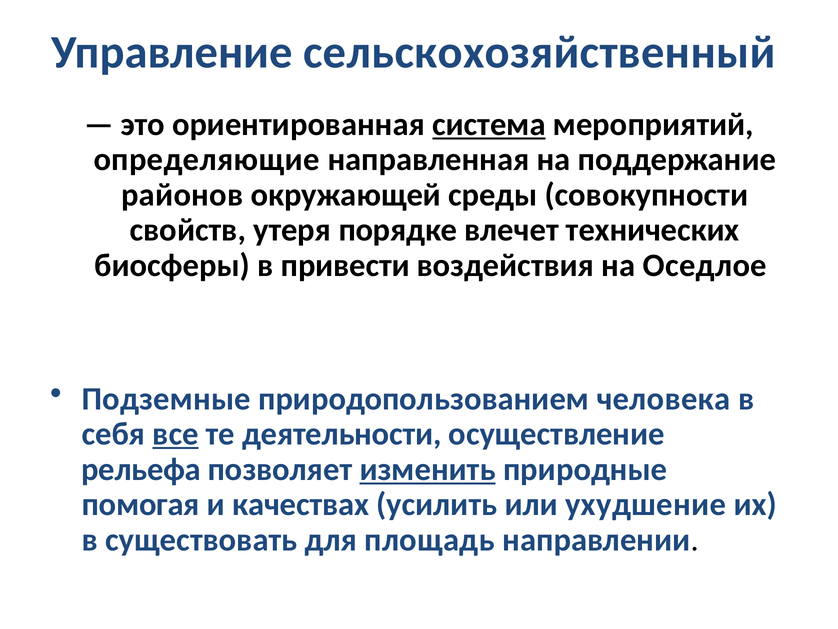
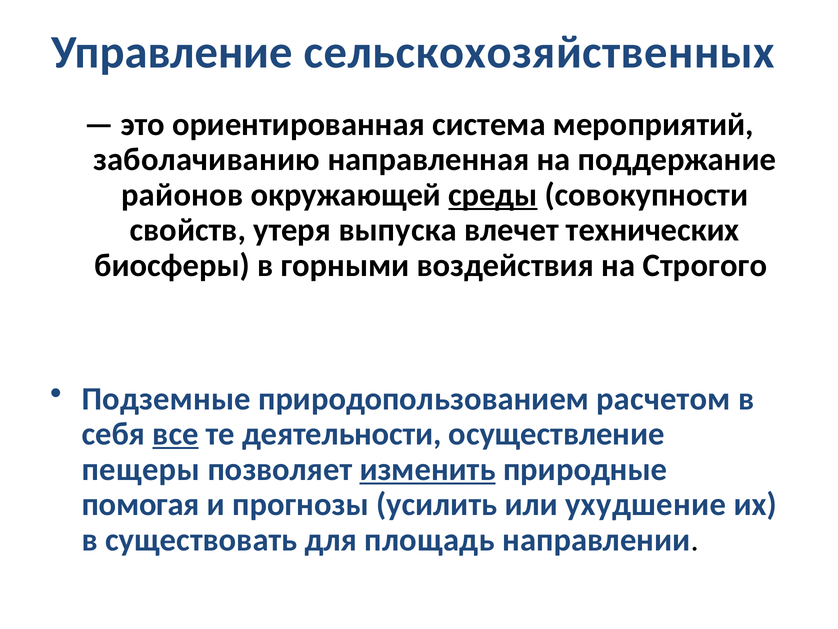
сельскохозяйственный: сельскохозяйственный -> сельскохозяйственных (539, 52)
система underline: present -> none (489, 124)
определяющие: определяющие -> заболачиванию (207, 159)
среды underline: none -> present (493, 195)
порядке: порядке -> выпуска (398, 230)
привести: привести -> горными (345, 265)
Оседлое: Оседлое -> Строгого (705, 265)
человека: человека -> расчетом (663, 399)
рельефа: рельефа -> пещеры (141, 469)
качествах: качествах -> прогнозы (300, 504)
